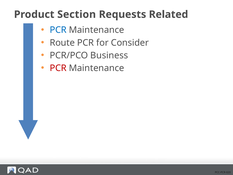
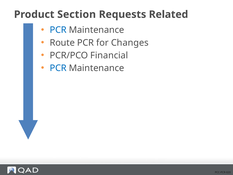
Consider: Consider -> Changes (130, 43)
Business: Business -> Financial (109, 55)
PCR colour: red -> blue (58, 68)
